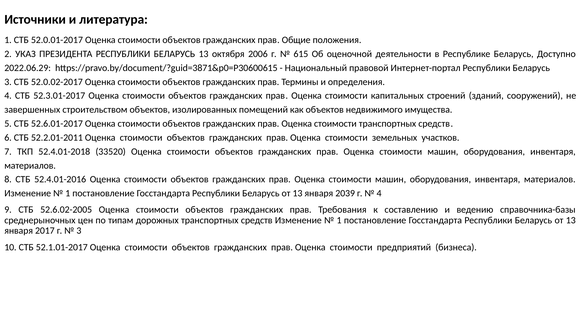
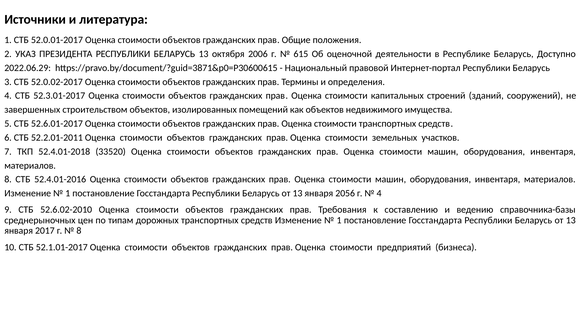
2039: 2039 -> 2056 (345, 193)
52.6.02-2005: 52.6.02-2005 -> 52.6.02-2010 (66, 210)
3: 3 -> 8 (79, 230)
